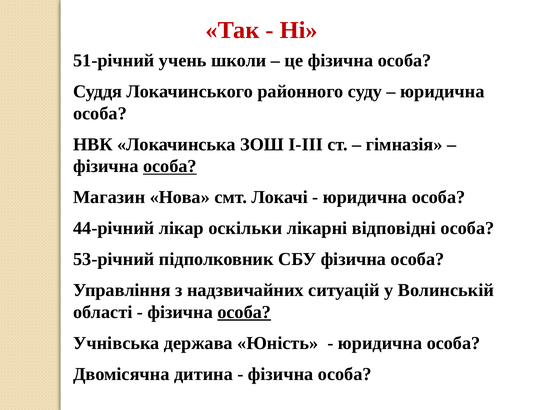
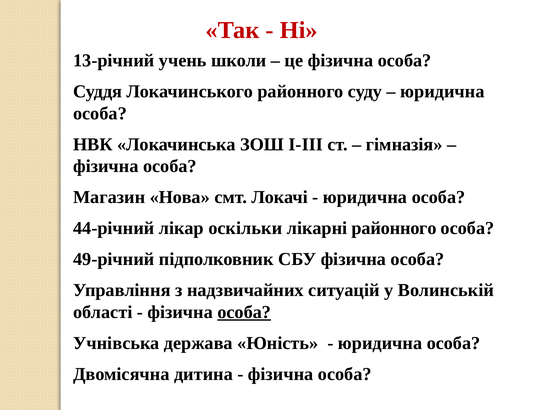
51-річний: 51-річний -> 13-річний (114, 61)
особа underline: present -> none (170, 166)
лікарні відповідні: відповідні -> районного (394, 228)
53-річний: 53-річний -> 49-річний (114, 259)
